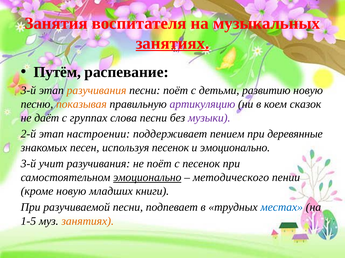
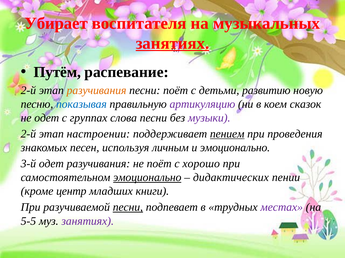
Занятия: Занятия -> Убирает (56, 23)
3-й: 3-й -> 2-й (28, 91)
показывая colour: orange -> blue (81, 104)
не даёт: даёт -> одет (47, 118)
пением underline: none -> present (227, 134)
деревянные: деревянные -> проведения (295, 134)
используя песенок: песенок -> личным (170, 148)
3-й учит: учит -> одет (51, 164)
с песенок: песенок -> хорошо (201, 164)
методического: методического -> дидактических (231, 178)
кроме новую: новую -> центр (71, 192)
песни underline: none -> present (128, 208)
местах colour: blue -> purple (282, 208)
1-5: 1-5 -> 5-5 (28, 222)
занятиях colour: orange -> purple (88, 222)
